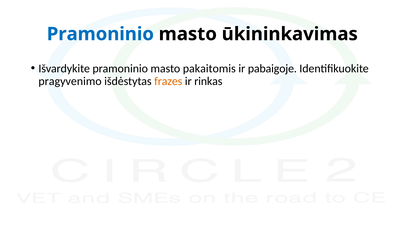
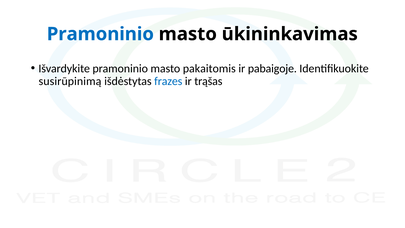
pragyvenimo: pragyvenimo -> susirūpinimą (70, 81)
frazes colour: orange -> blue (168, 81)
rinkas: rinkas -> trąšas (208, 81)
